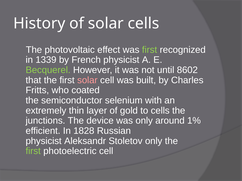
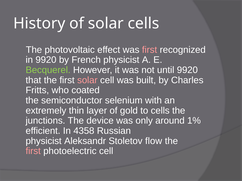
first colour: light green -> pink (150, 50)
in 1339: 1339 -> 9920 (46, 60)
until 8602: 8602 -> 9920 (187, 70)
1828: 1828 -> 4358 (84, 131)
Stoletov only: only -> flow (154, 141)
first colour: light green -> pink (33, 152)
